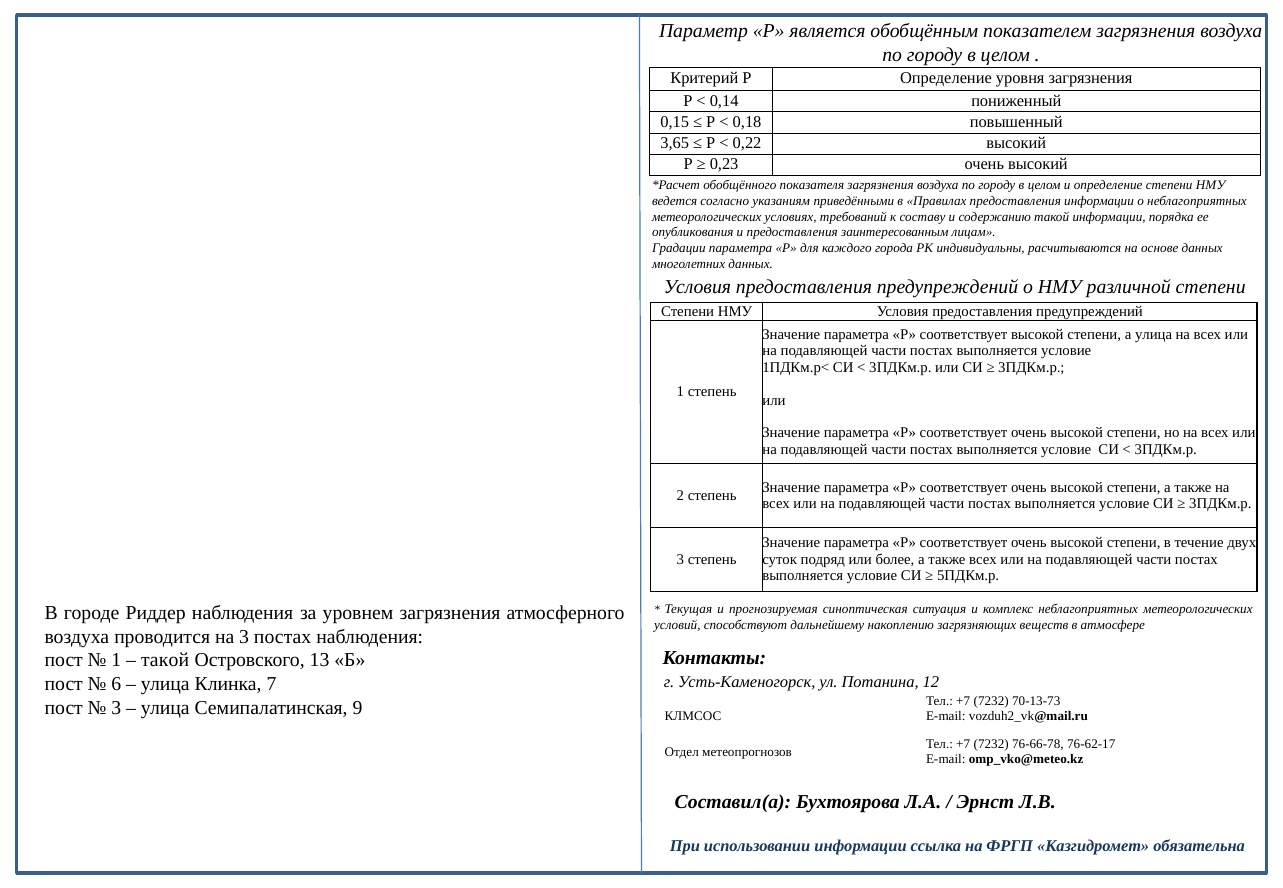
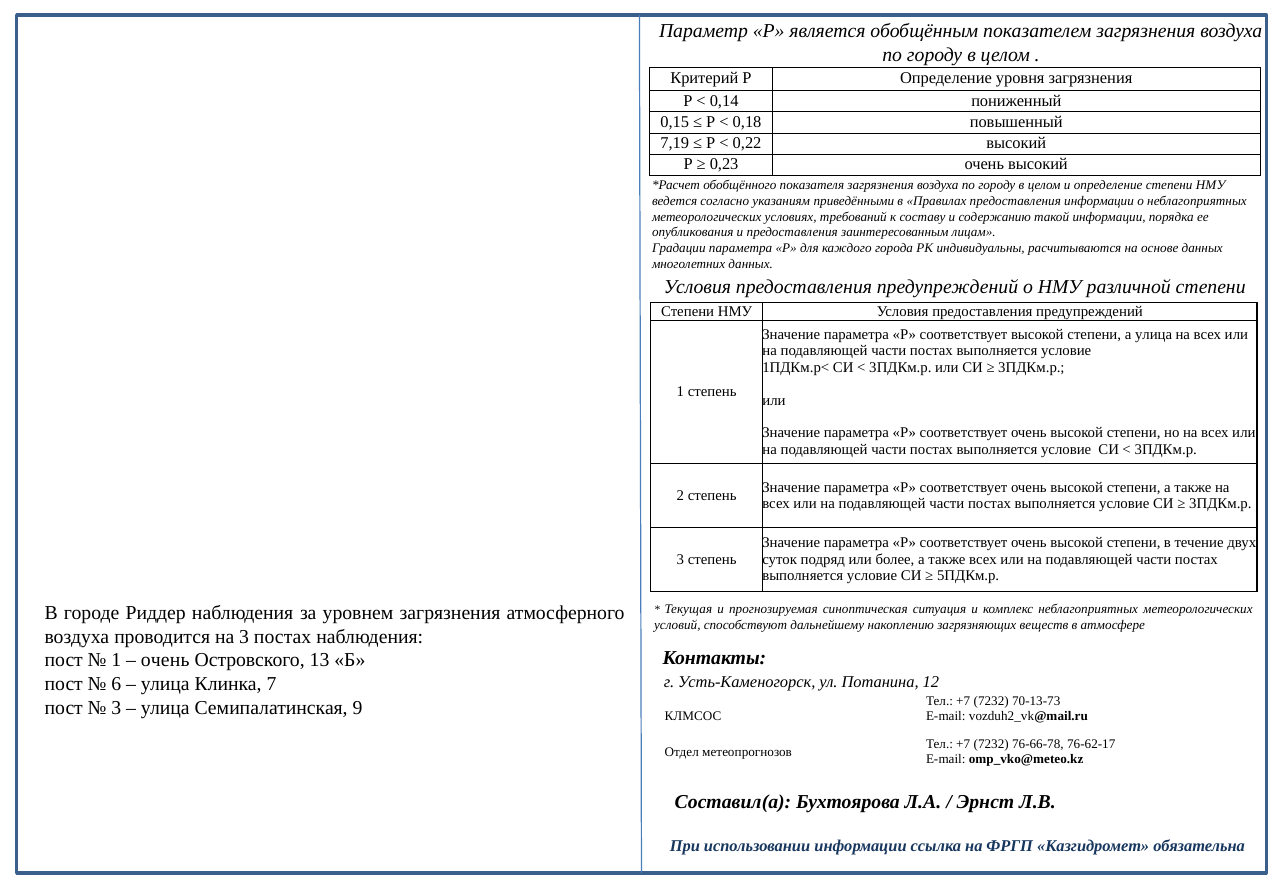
3,65: 3,65 -> 7,19 (675, 143)
такой: такой -> очень (165, 661)
